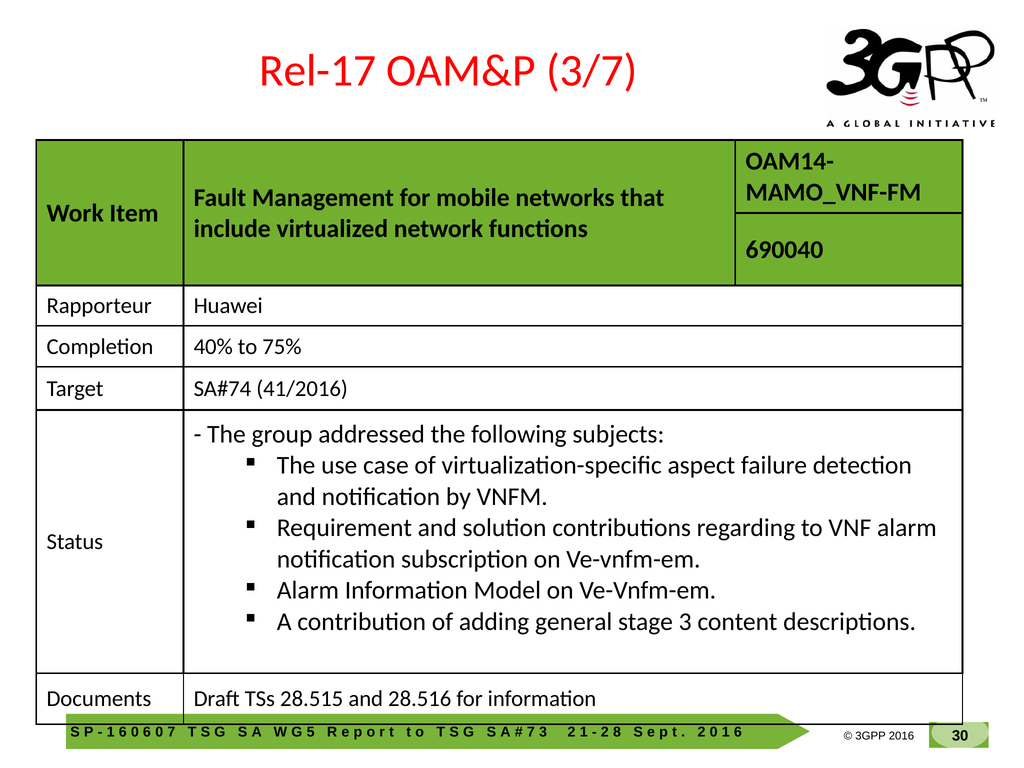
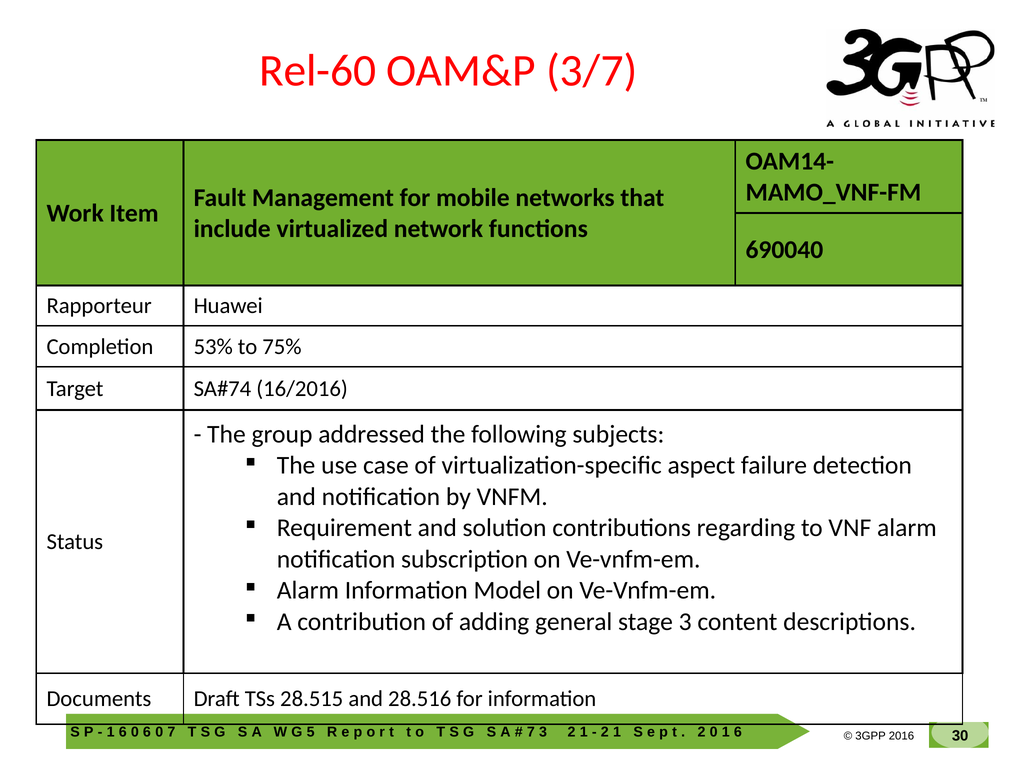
Rel-17: Rel-17 -> Rel-60 (318, 71)
40%: 40% -> 53% (213, 347)
41/2016: 41/2016 -> 16/2016 (302, 389)
8: 8 -> 1 (617, 732)
